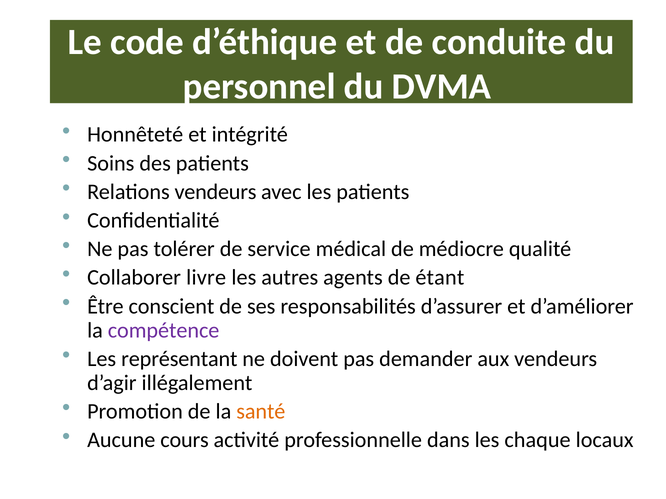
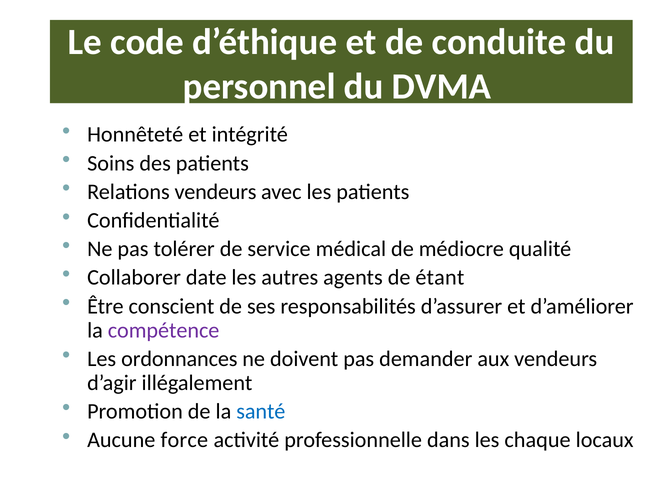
livre: livre -> date (206, 278)
représentant: représentant -> ordonnances (179, 359)
santé colour: orange -> blue (261, 412)
cours: cours -> force (184, 440)
